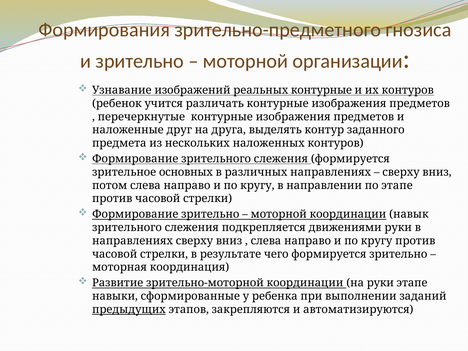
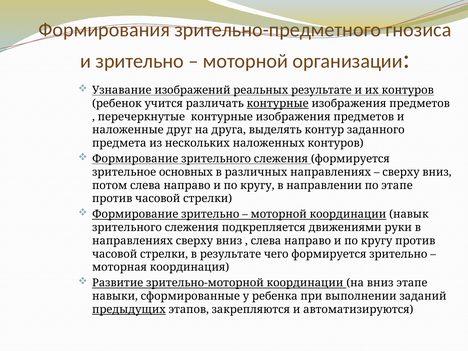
реальных контурные: контурные -> результате (321, 90)
контурные underline: none -> present (278, 103)
на руки: руки -> вниз (380, 283)
